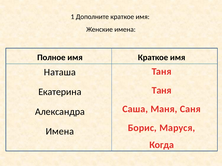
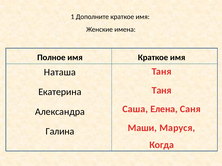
Маня: Маня -> Елена (164, 109)
Борис: Борис -> Маши (142, 128)
Имена: Имена -> Галина (60, 132)
